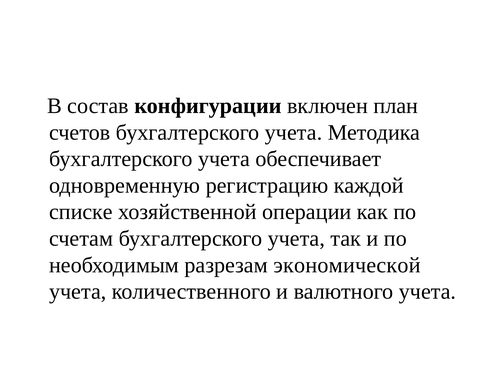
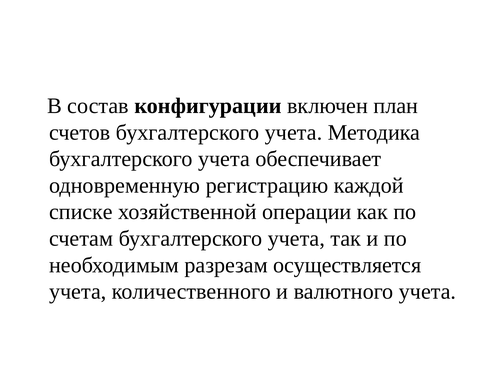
экономической: экономической -> осуществляется (347, 265)
